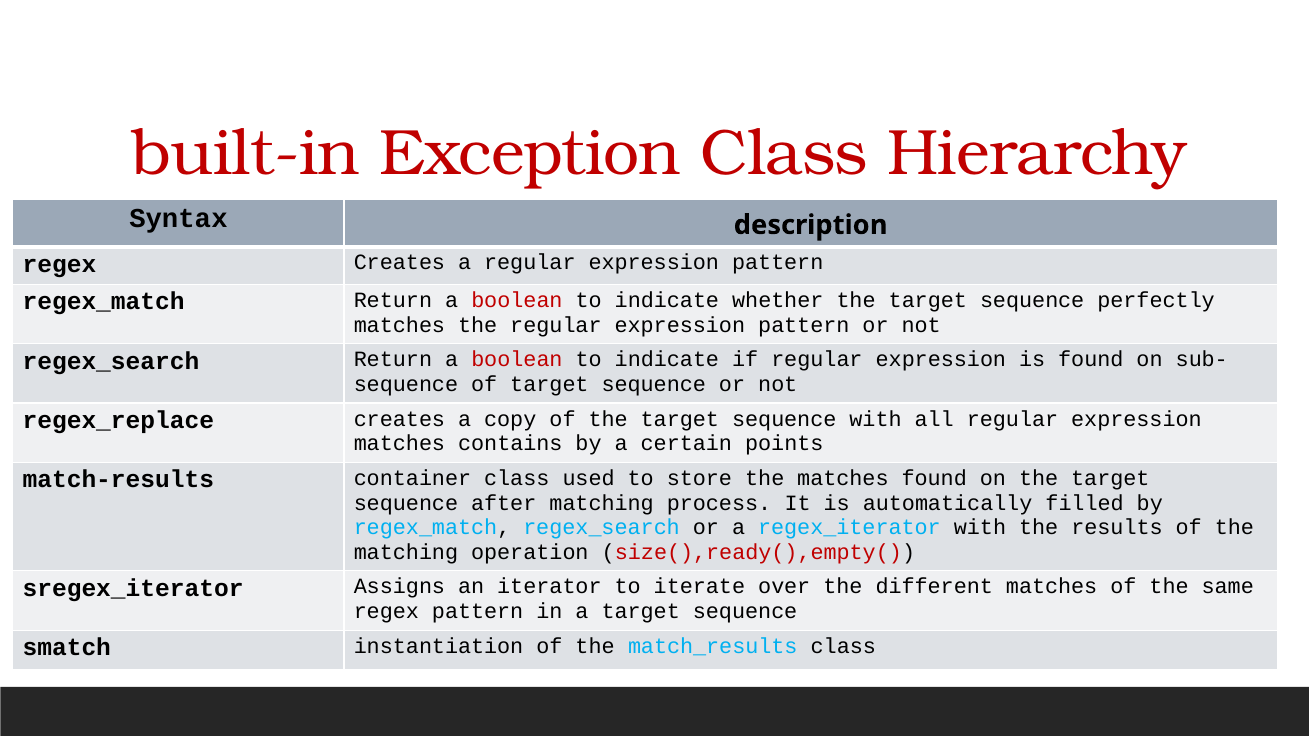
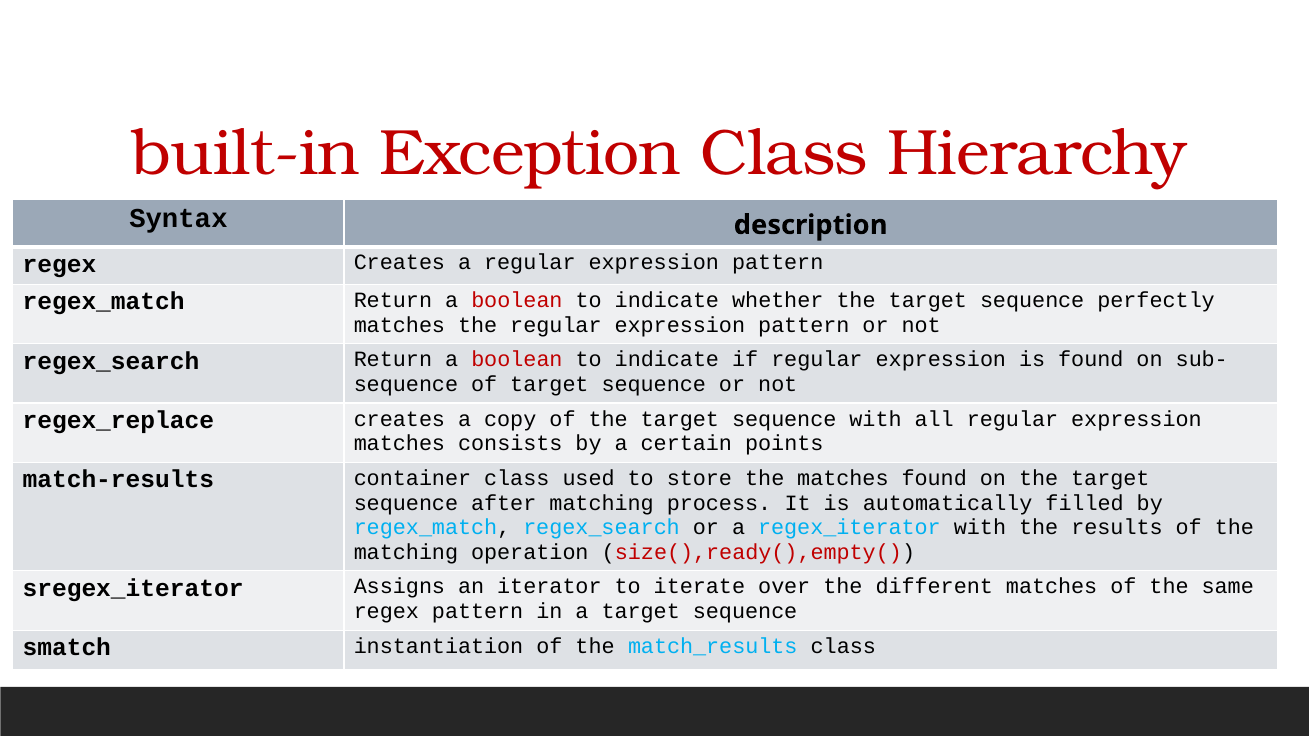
contains: contains -> consists (510, 444)
